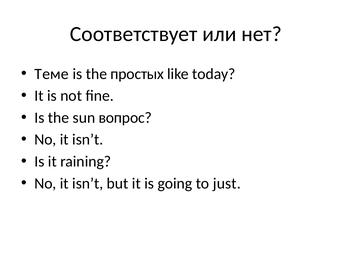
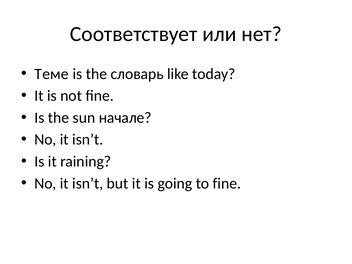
простых: простых -> словарь (137, 74)
вопрос: вопрос -> начале (125, 118)
to just: just -> fine (227, 183)
